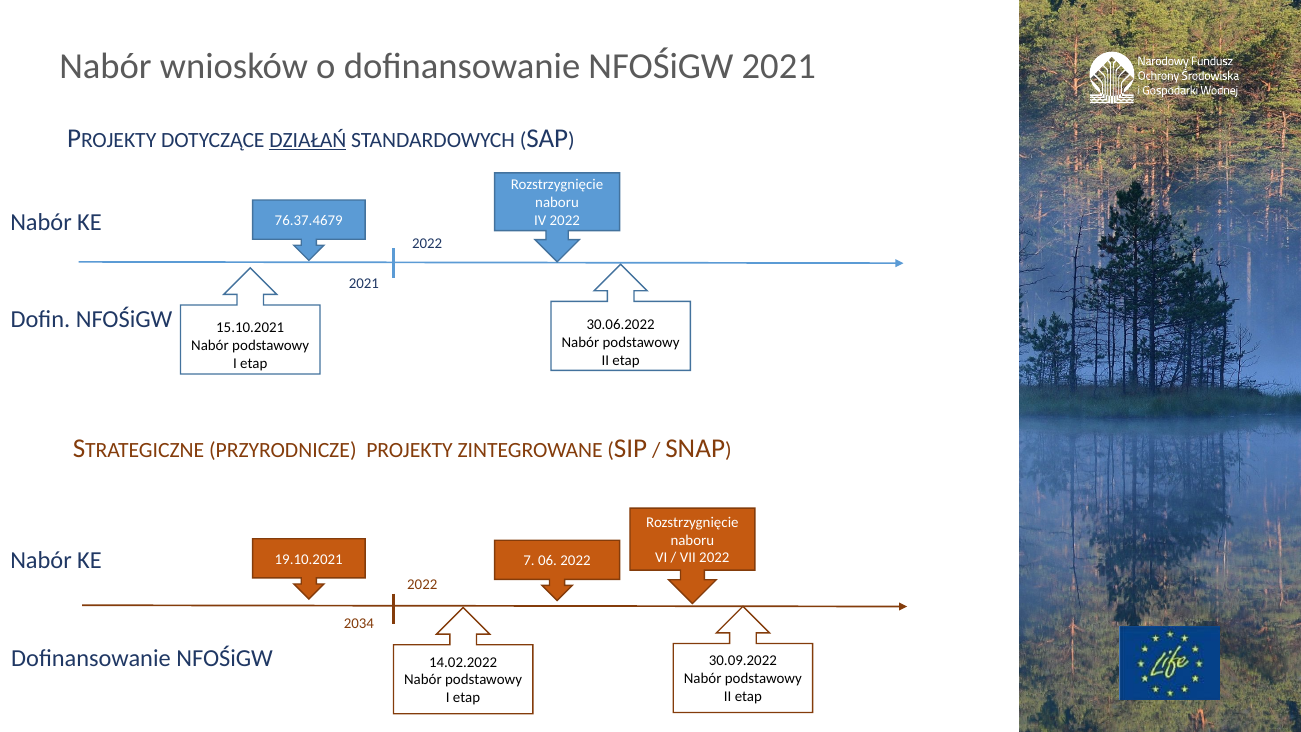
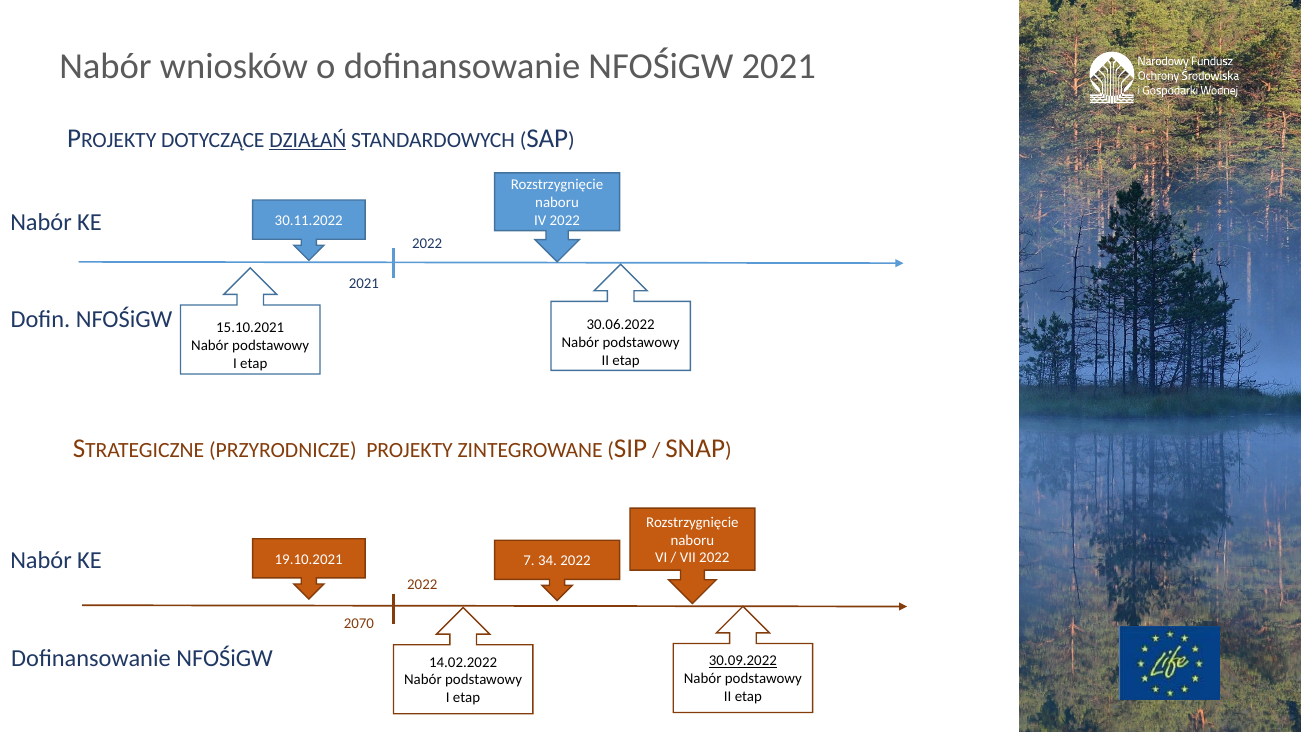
76.37.4679: 76.37.4679 -> 30.11.2022 (309, 221)
06: 06 -> 34 (547, 561)
2034: 2034 -> 2070 (359, 624)
30.09.2022 underline: none -> present (743, 661)
